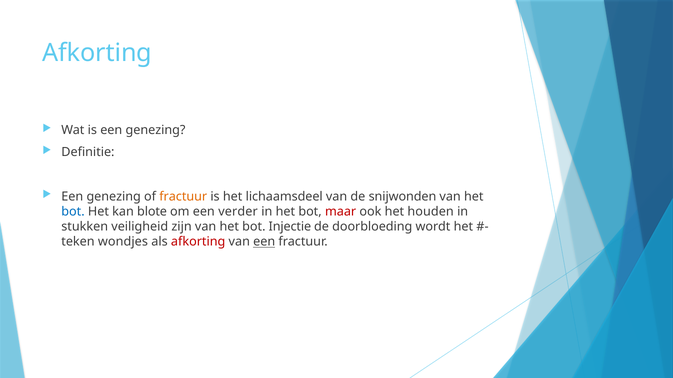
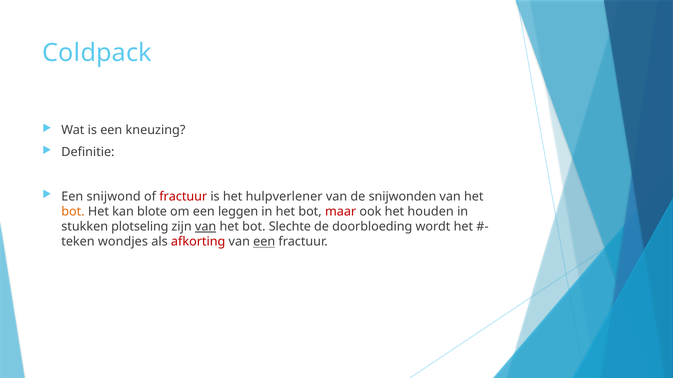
Afkorting: Afkorting -> Coldpack (97, 53)
is een genezing: genezing -> kneuzing (155, 130)
genezing: genezing -> snijwond (114, 197)
fractuur colour: orange -> red (183, 197)
lichaamsdeel: lichaamsdeel -> hulpverlener (284, 197)
bot colour: blue -> orange (73, 212)
verder: verder -> leggen (238, 212)
veiligheid: veiligheid -> plotseling (140, 227)
van underline: none -> present (206, 227)
Injectie: Injectie -> Slechte (290, 227)
